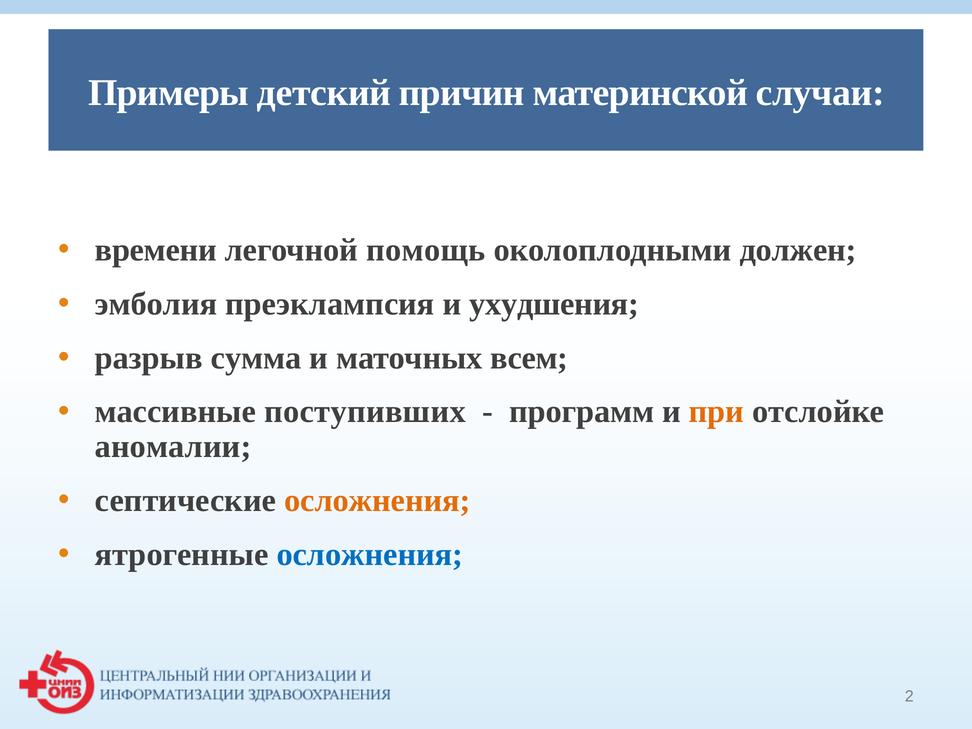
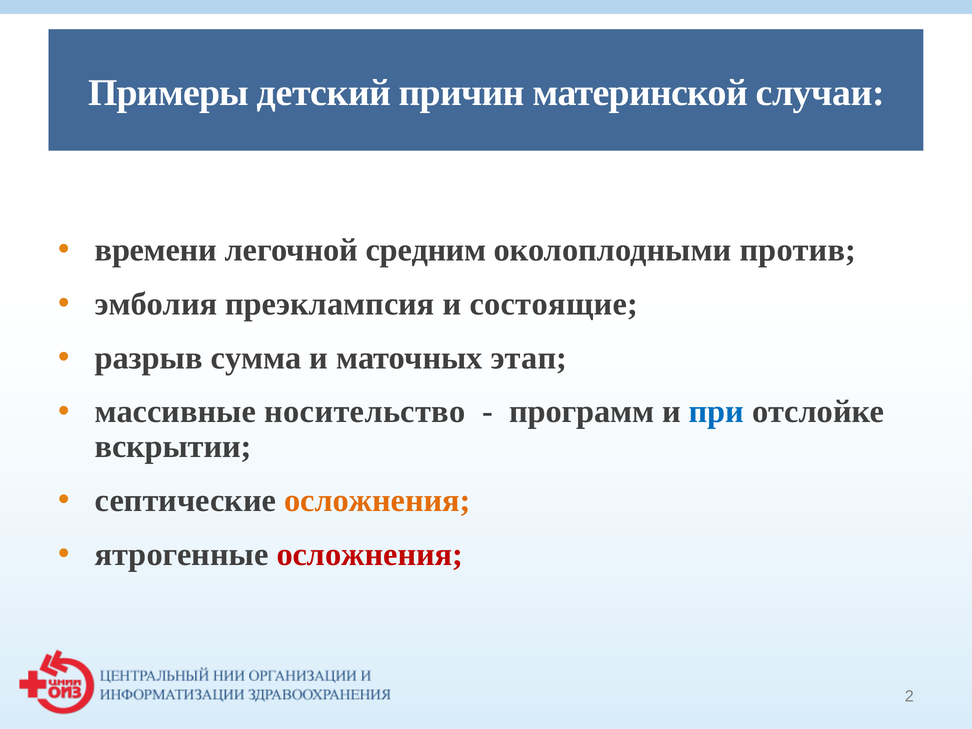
помощь: помощь -> средним (426, 250)
должен: должен -> против (798, 250)
ухудшения: ухудшения -> состоящие (554, 304)
всем: всем -> этап (529, 358)
поступивших: поступивших -> носительство (365, 412)
при colour: orange -> blue (716, 412)
аномалии: аномалии -> вскрытии (173, 447)
осложнения colour: blue -> red (370, 554)
